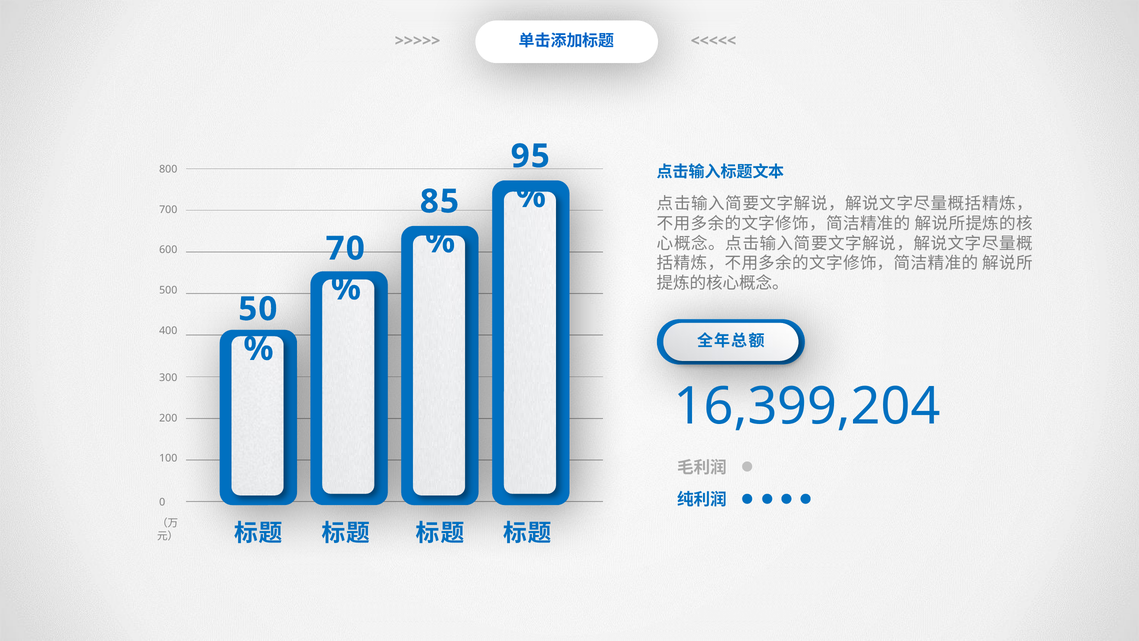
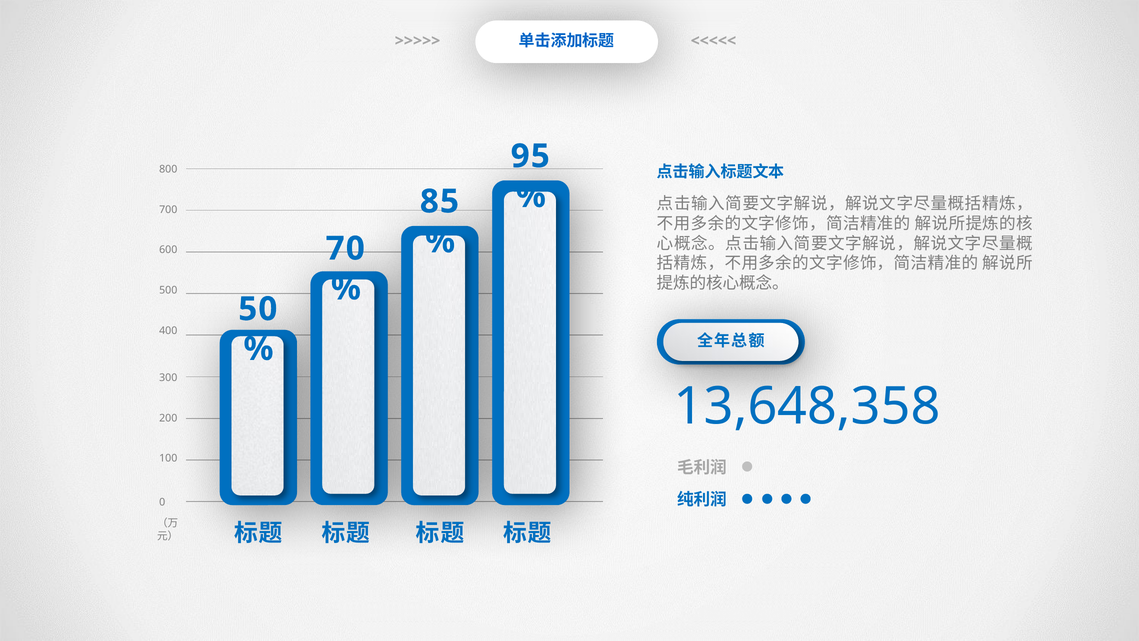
16,399,204: 16,399,204 -> 13,648,358 (807, 406)
